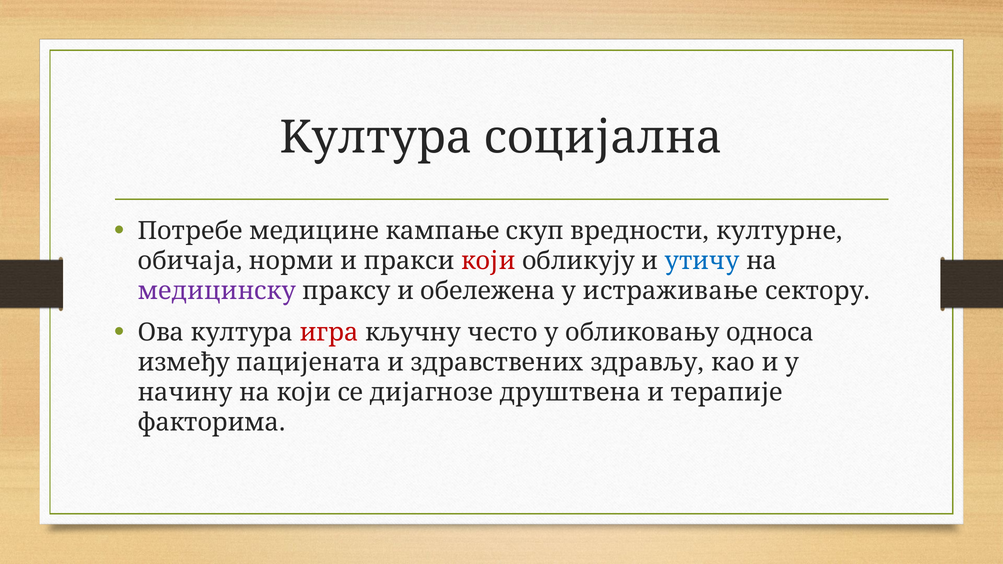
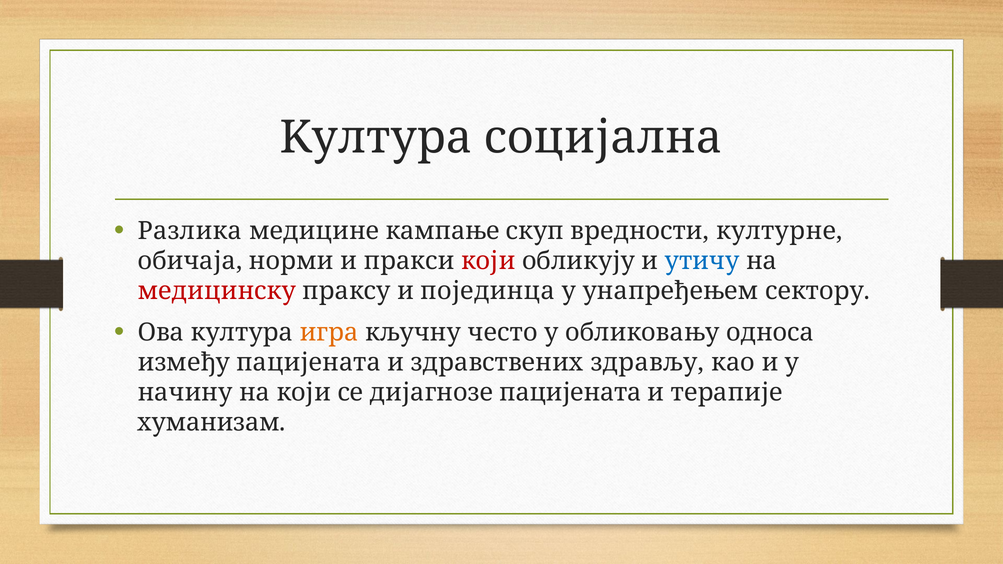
Потребе: Потребе -> Разлика (190, 231)
медицинску colour: purple -> red (217, 291)
обележена: обележена -> појединца (488, 291)
истраживање: истраживање -> унапређењем (671, 291)
игра colour: red -> orange (329, 332)
дијагнозе друштвена: друштвена -> пацијената (570, 393)
факторима: факторима -> хуманизам (212, 423)
